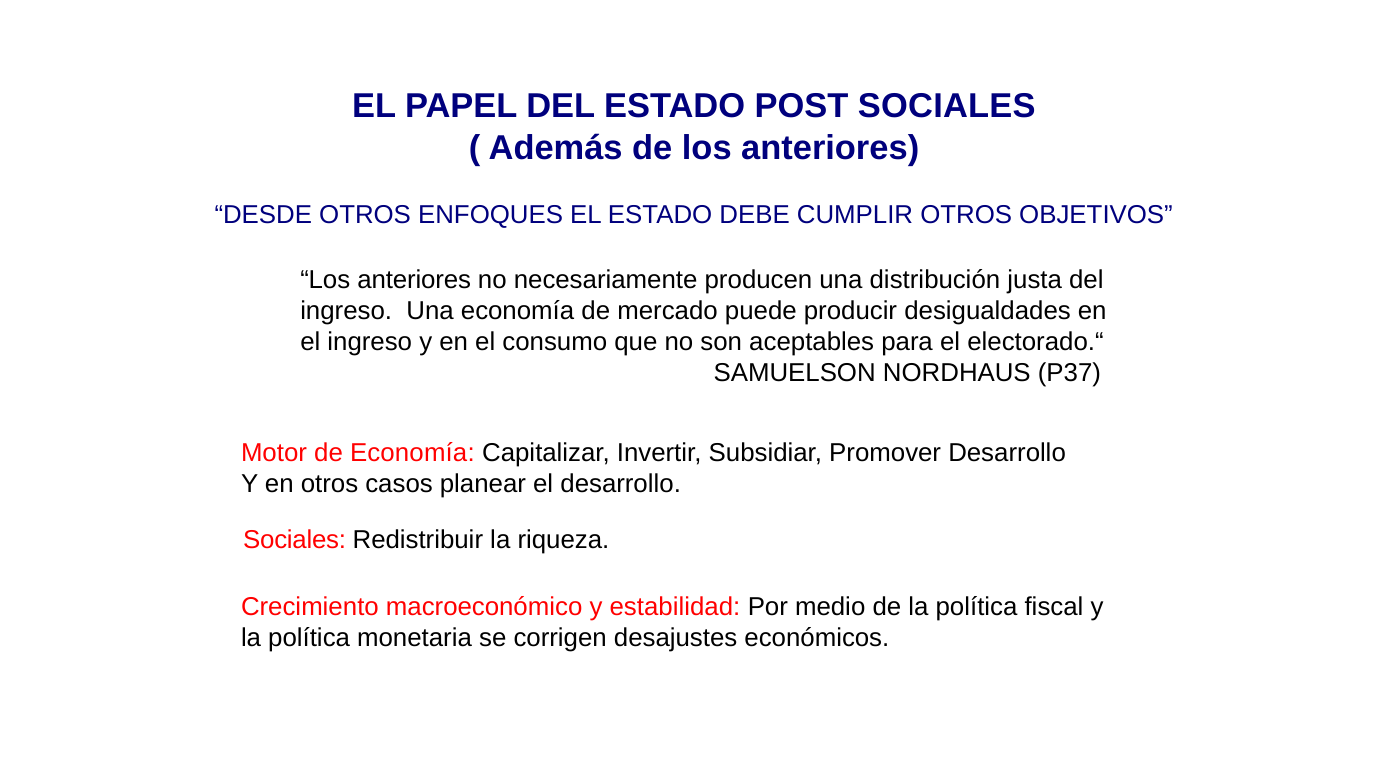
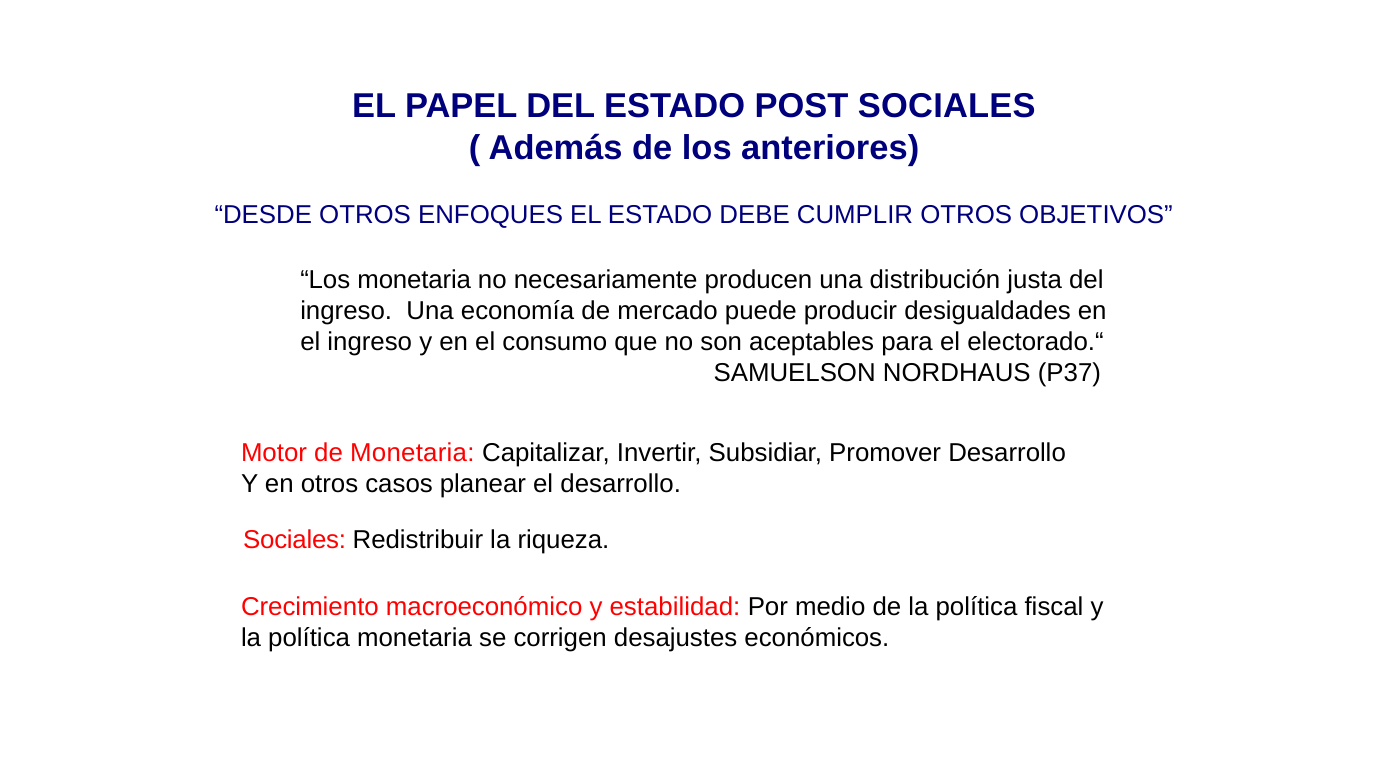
anteriores: anteriores -> monetaria (414, 280)
de Economía: Economía -> Monetaria (412, 453)
